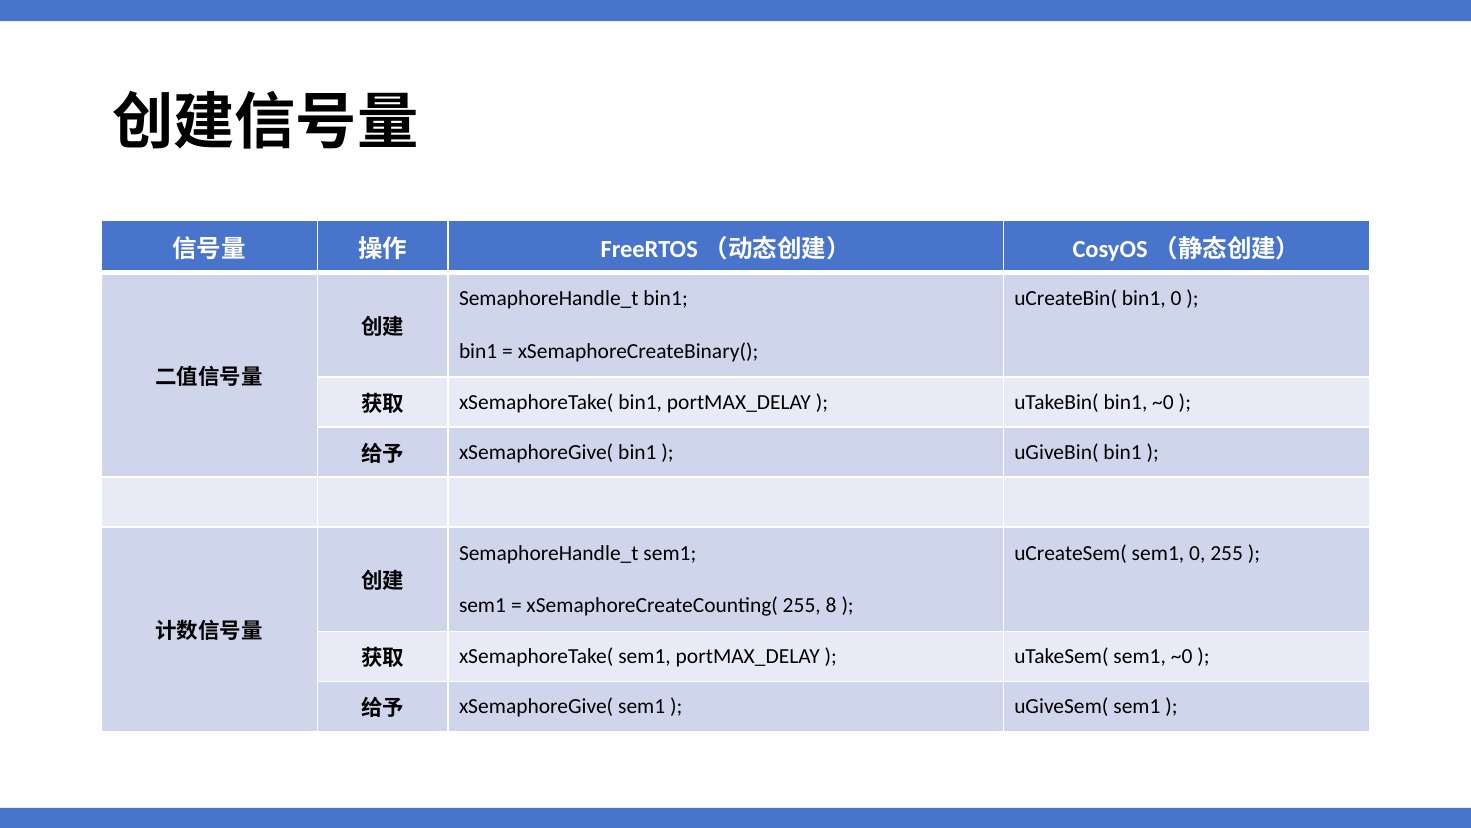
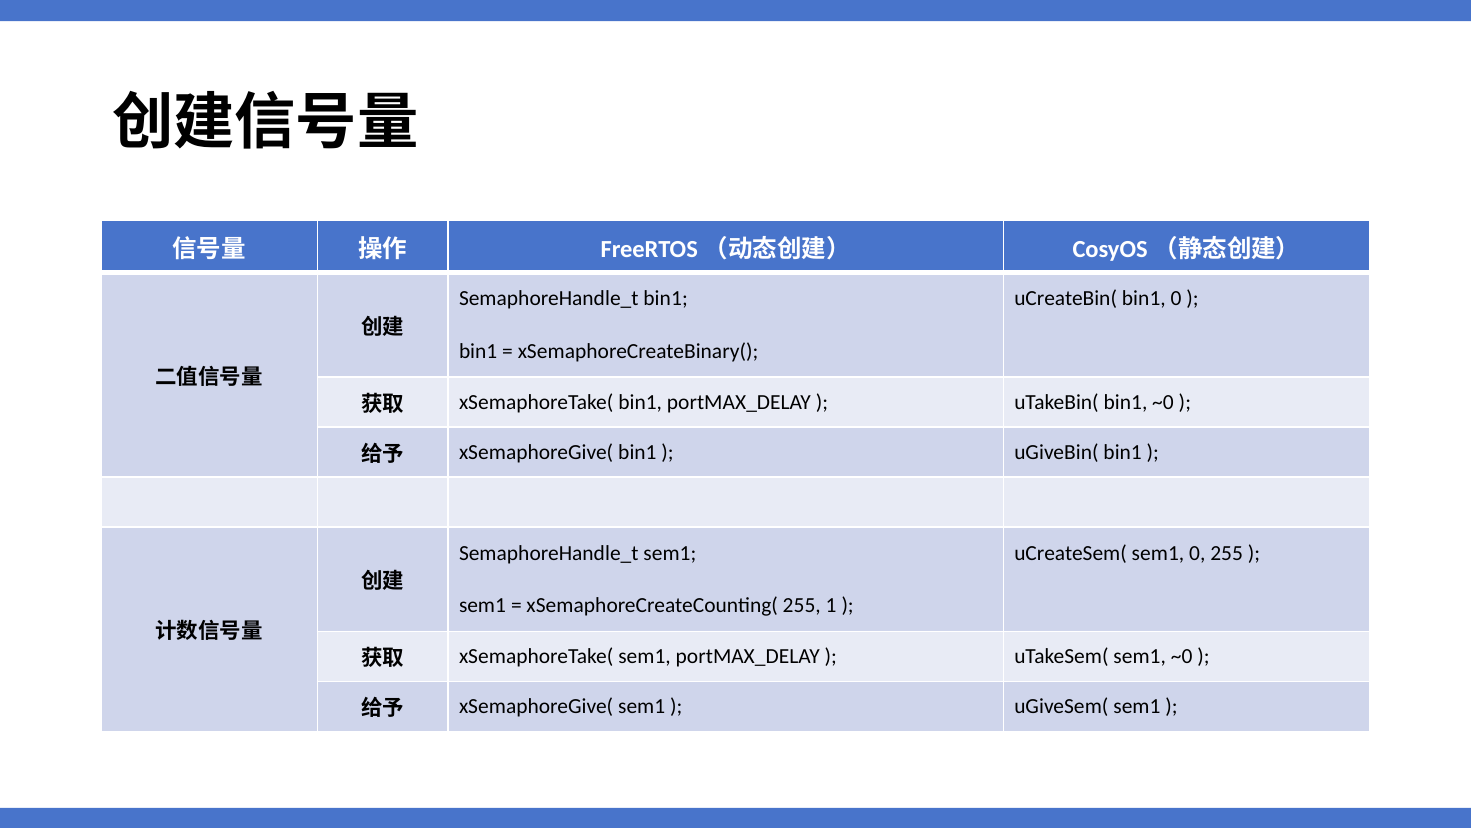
8: 8 -> 1 (831, 605)
